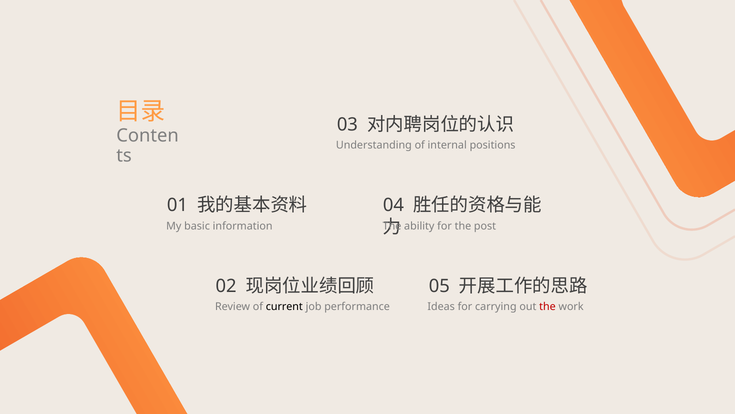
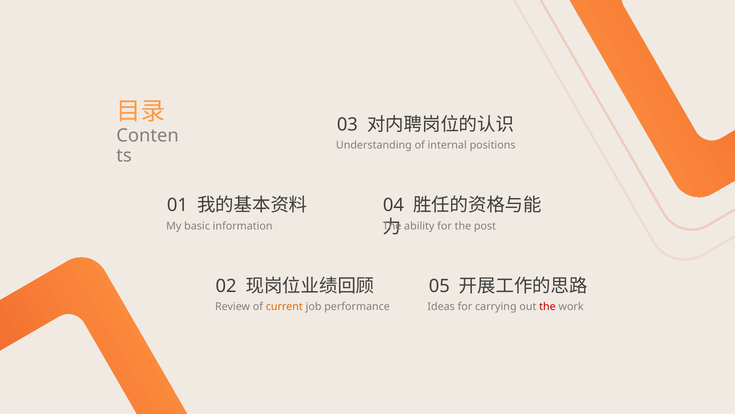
current colour: black -> orange (284, 307)
